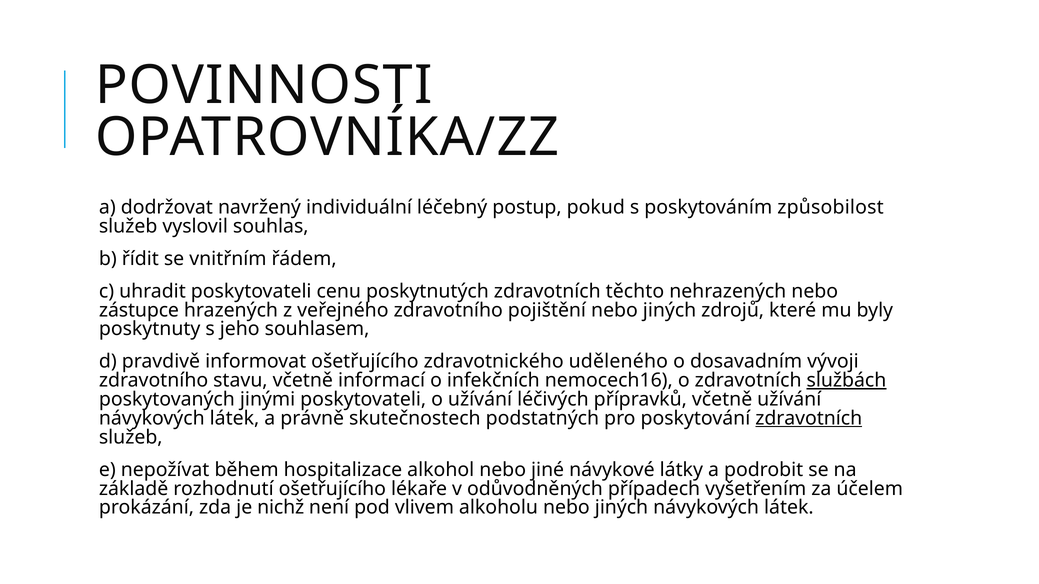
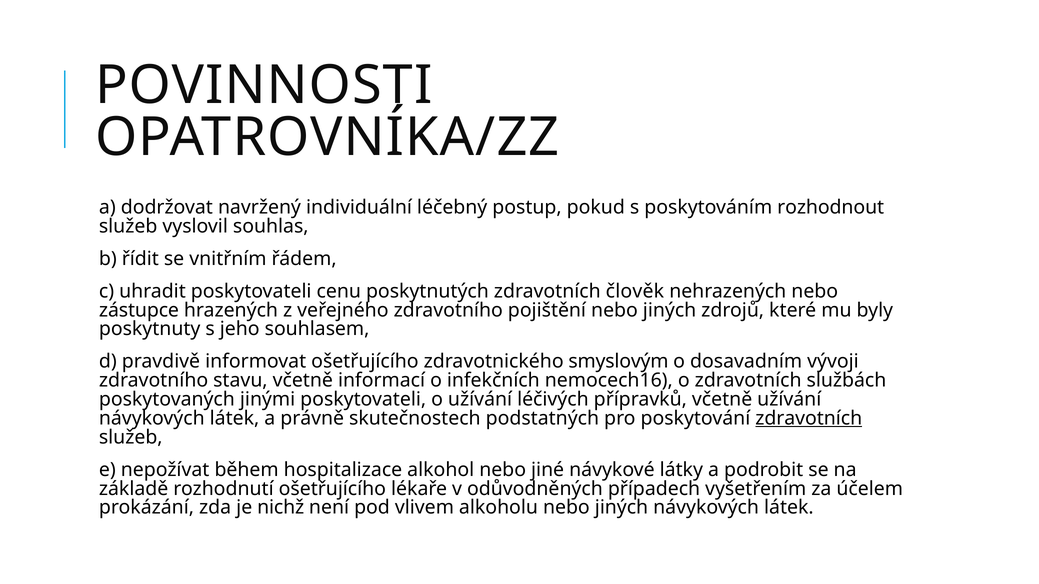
způsobilost: způsobilost -> rozhodnout (831, 207)
těchto: těchto -> člověk (635, 291)
uděleného: uděleného -> smyslovým (619, 362)
službách underline: present -> none (846, 381)
